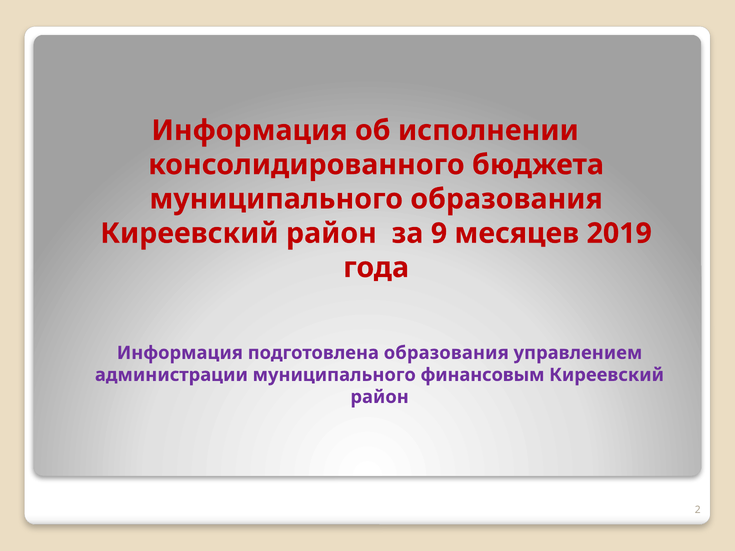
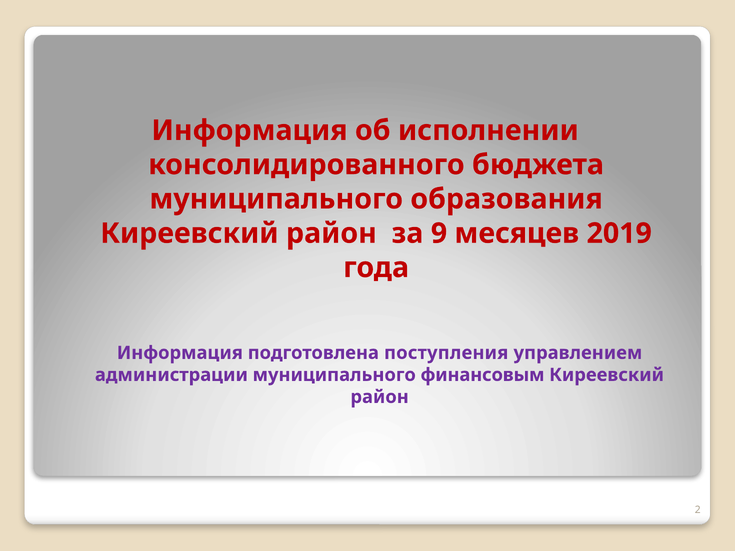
подготовлена образования: образования -> поступления (446, 353)
